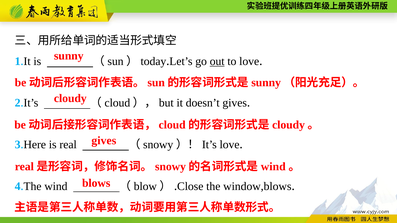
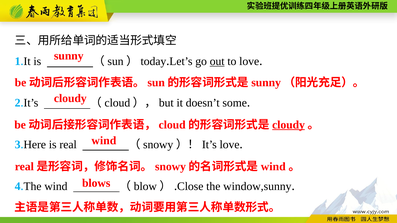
doesn’t gives: gives -> some (235, 103)
cloudy underline: none -> present (288, 125)
gives: gives -> wind (104, 141)
window,blows: window,blows -> window,sunny (257, 187)
